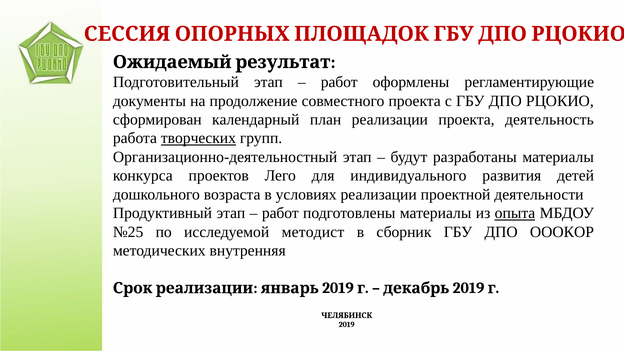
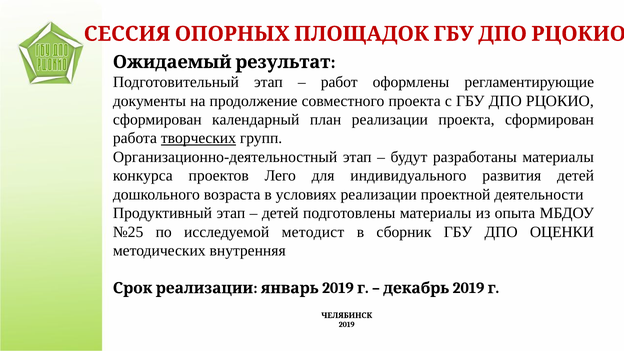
проекта деятельность: деятельность -> сформирован (550, 120)
работ: работ -> детей (280, 213)
опыта underline: present -> none (515, 213)
ОООКОР: ОООКОР -> ОЦЕНКИ (562, 232)
